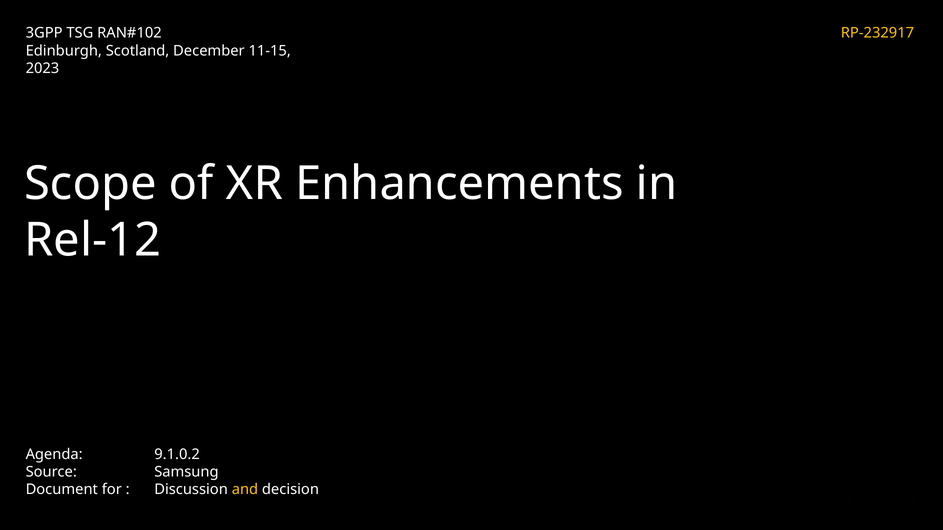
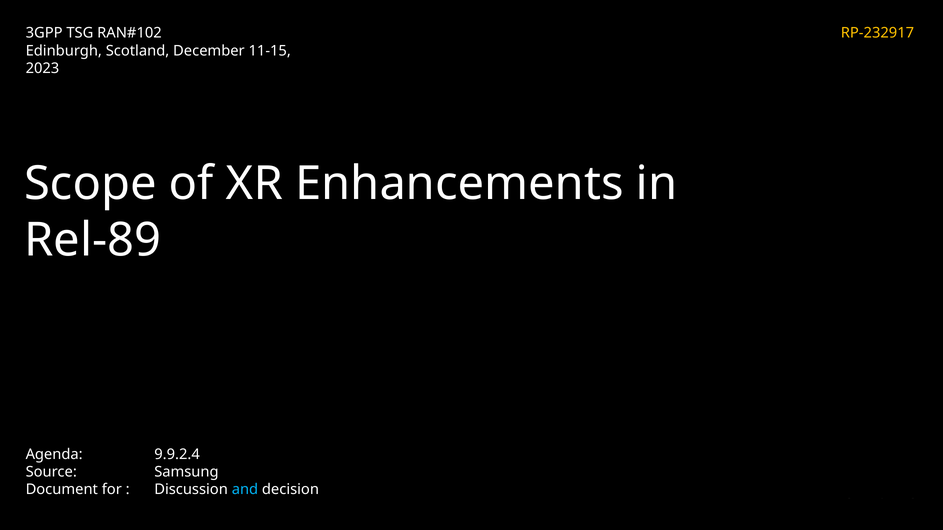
Rel-12: Rel-12 -> Rel-89 (93, 240)
9.1.0.2: 9.1.0.2 -> 9.9.2.4 (177, 455)
and colour: yellow -> light blue (245, 490)
